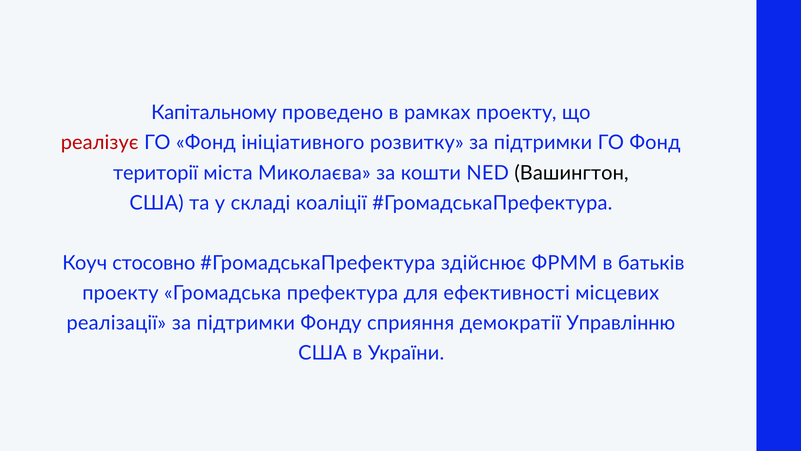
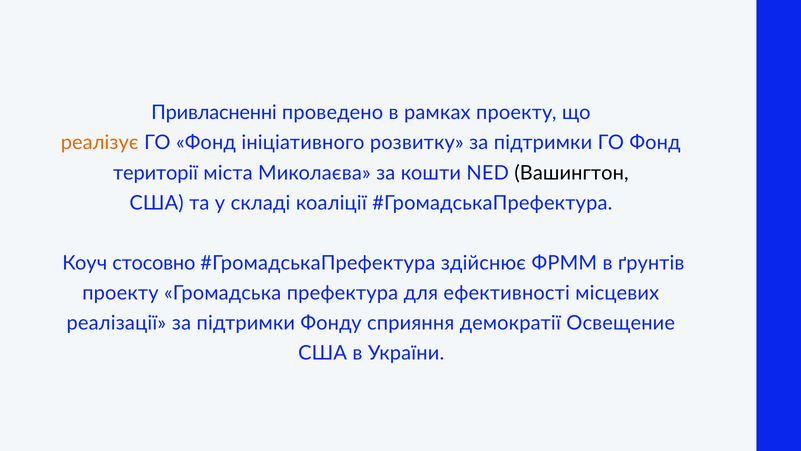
Капітальному: Капітальному -> Привласненні (214, 113)
реалізує colour: red -> orange (100, 143)
батьків: батьків -> ґрунтів (651, 263)
Управлінню: Управлінню -> Освещение (621, 323)
